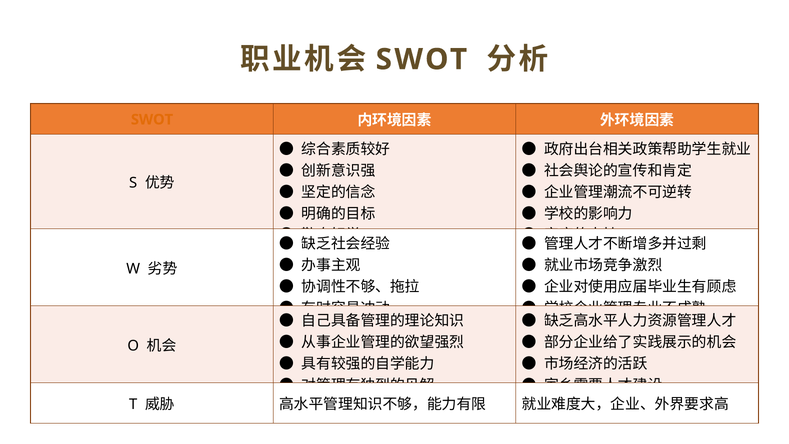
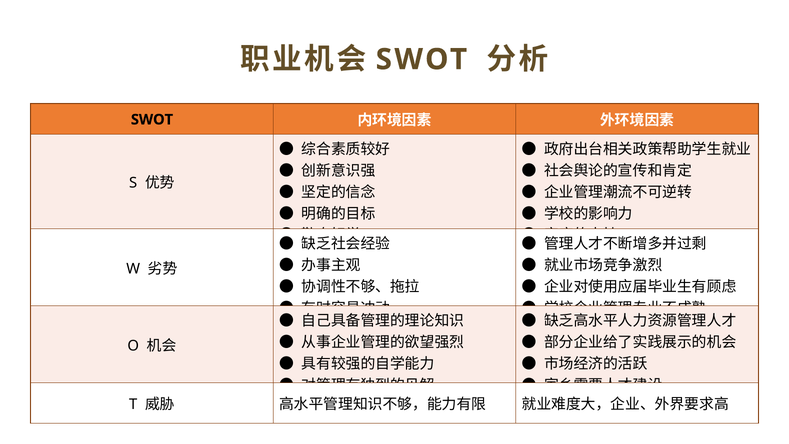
SWOT colour: orange -> black (152, 120)
